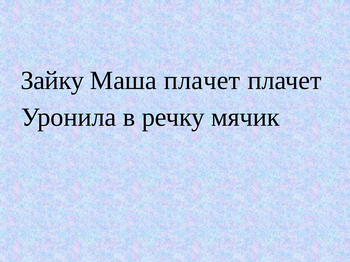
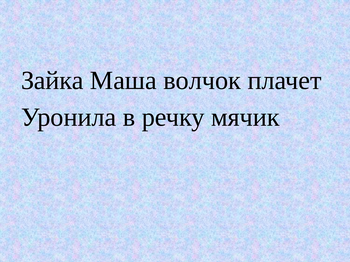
Зайку: Зайку -> Зайка (52, 81)
Маша плачет: плачет -> волчок (202, 81)
